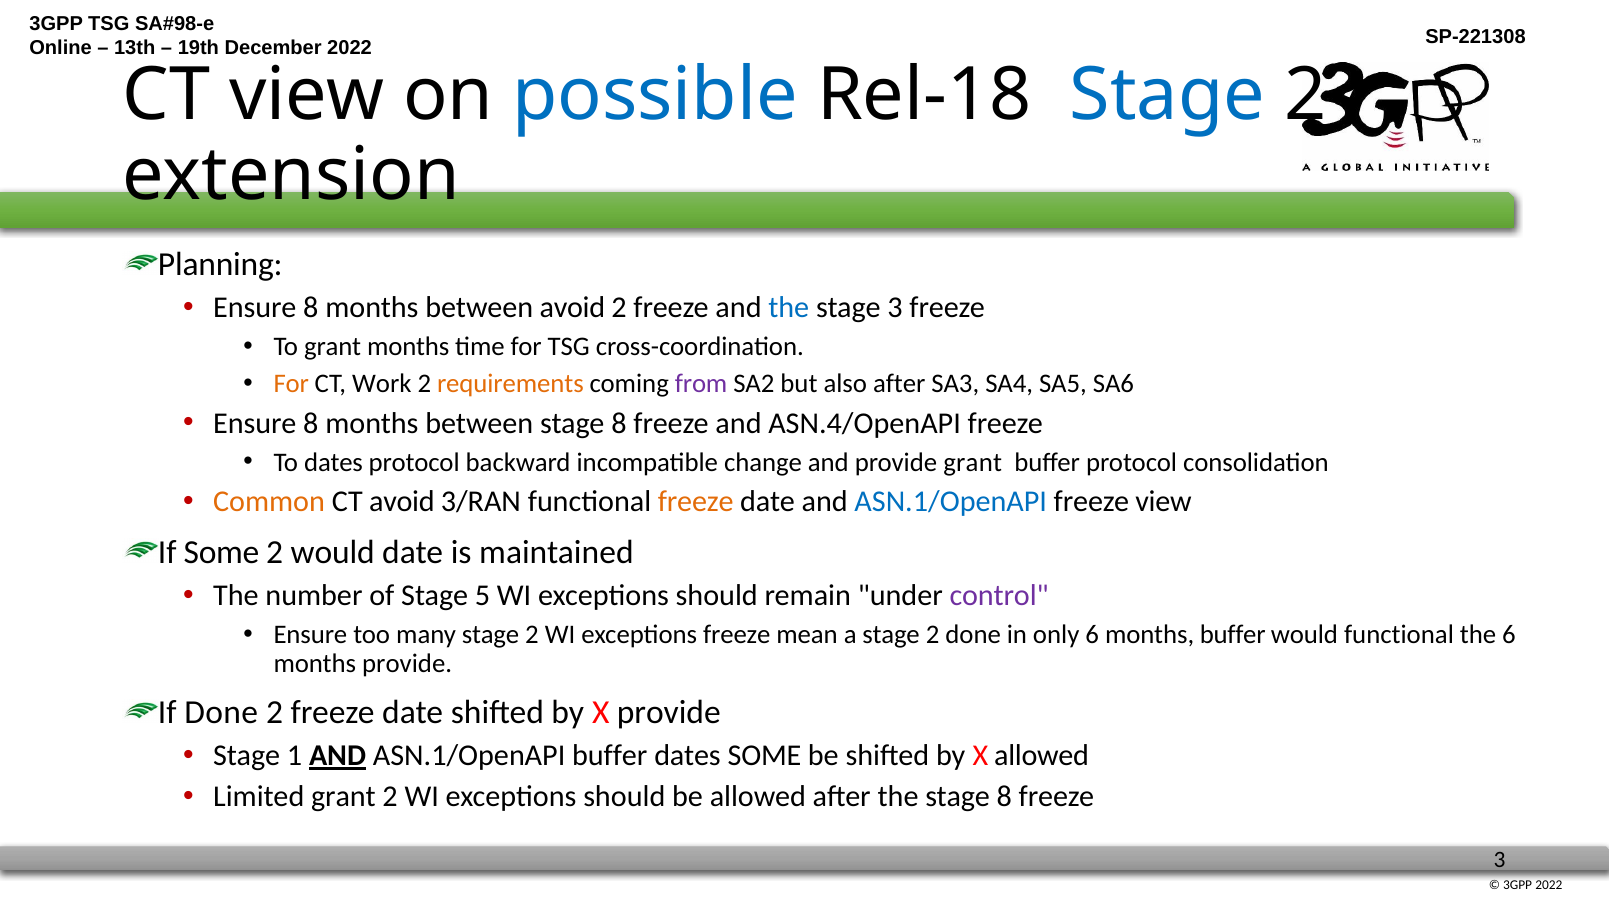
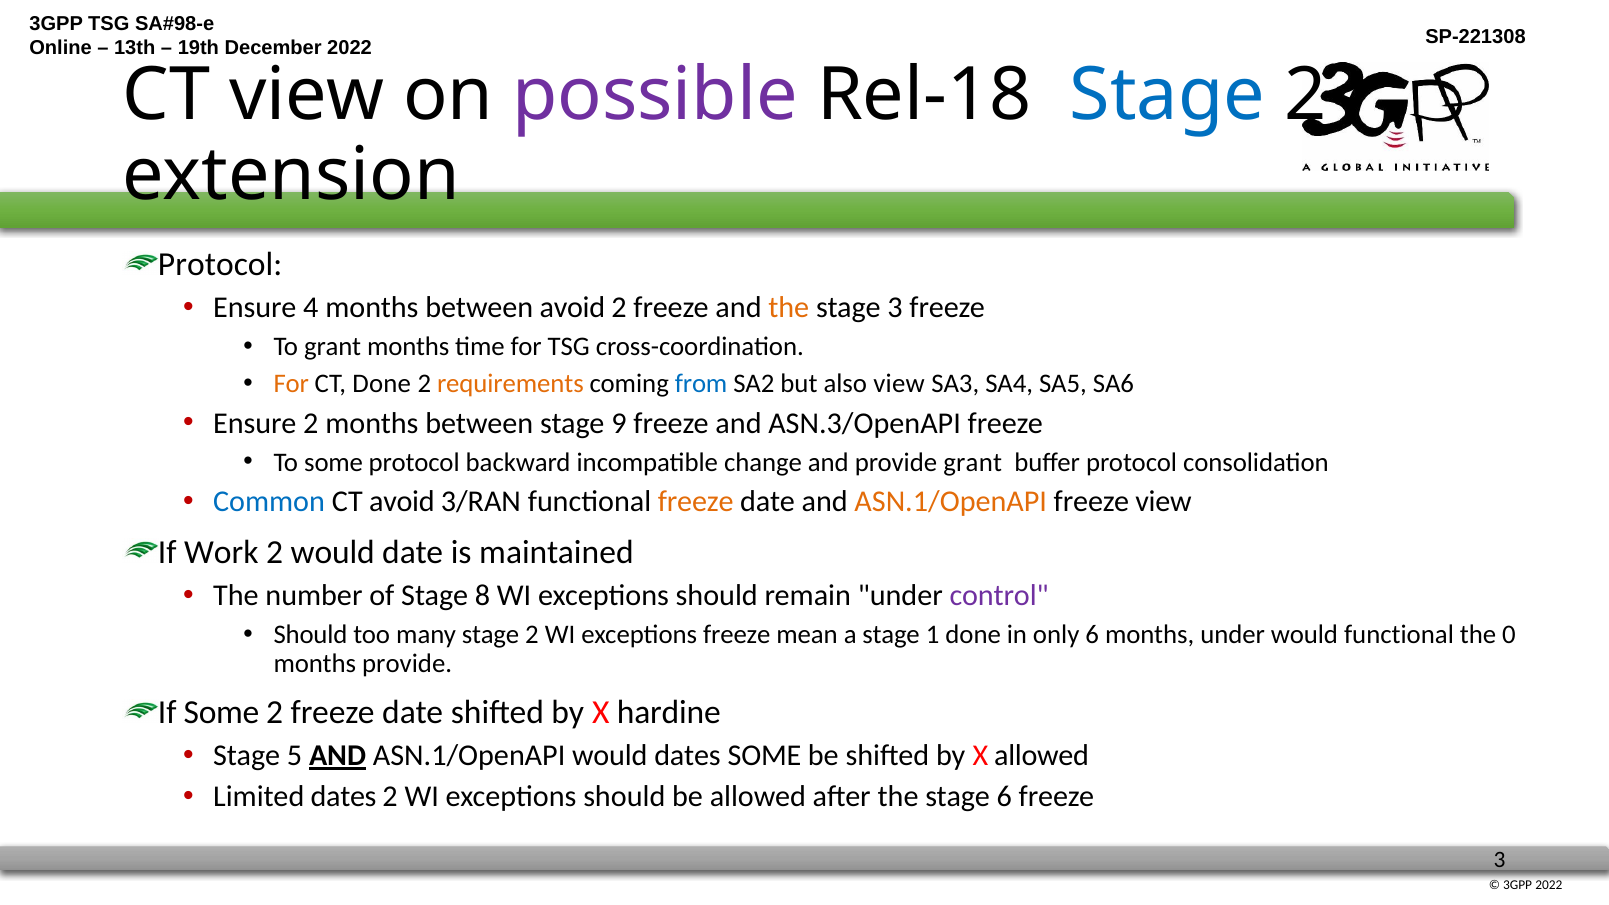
possible colour: blue -> purple (655, 95)
Planning: Planning -> Protocol (220, 265)
8: 8 -> 4 (311, 308)
the colour: blue -> orange (789, 308)
CT Work: Work -> Done (382, 384)
from colour: purple -> blue (701, 384)
also after: after -> view (899, 384)
8: 8 -> 2 (311, 423)
between stage 8: 8 -> 9 (619, 423)
ASN.4/OpenAPI: ASN.4/OpenAPI -> ASN.3/OpenAPI (865, 423)
To dates: dates -> some (334, 462)
Common colour: orange -> blue (269, 501)
ASN.1/OpenAPI colour: blue -> orange (951, 501)
If Some: Some -> Work (221, 553)
5: 5 -> 8 (483, 595)
Ensure: Ensure -> Should (310, 634)
a stage 2: 2 -> 1 (933, 634)
months buffer: buffer -> under (1233, 634)
the 6: 6 -> 0 (1509, 634)
If Done: Done -> Some (221, 713)
X provide: provide -> hardine (669, 713)
1: 1 -> 5 (295, 756)
ASN.1/OpenAPI buffer: buffer -> would (610, 756)
Limited grant: grant -> dates (344, 796)
the stage 8: 8 -> 6 (1004, 796)
